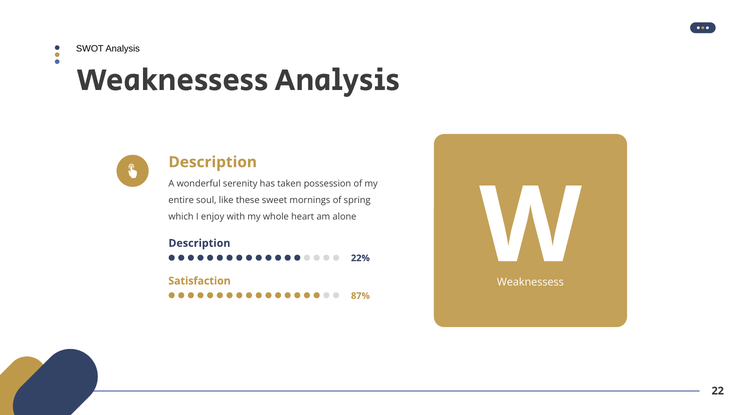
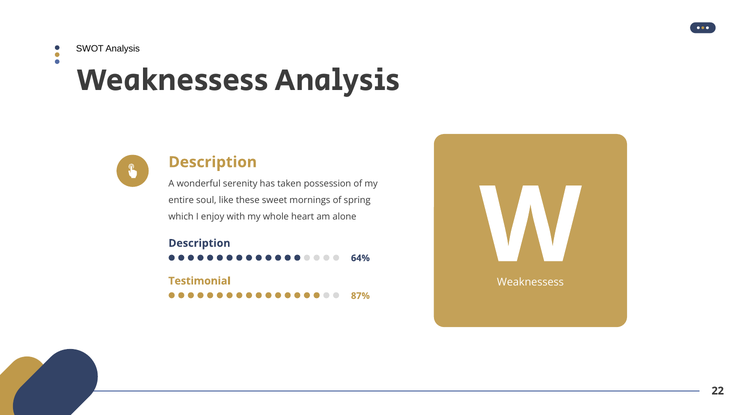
22%: 22% -> 64% (360, 258)
Satisfaction: Satisfaction -> Testimonial (199, 281)
